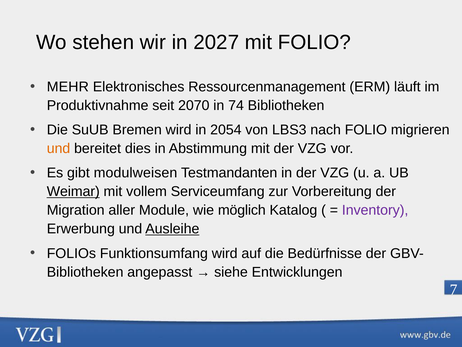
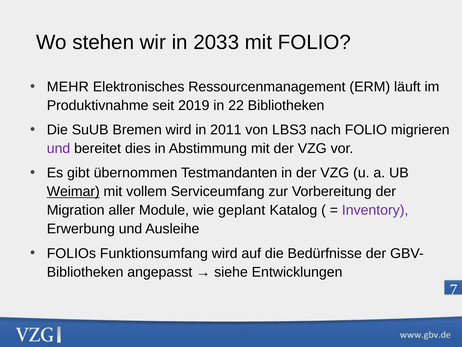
2027: 2027 -> 2033 (216, 42)
2070: 2070 -> 2019 (194, 105)
74: 74 -> 22 (236, 105)
2054: 2054 -> 2011 (226, 130)
und colour: orange -> purple (59, 148)
modulweisen: modulweisen -> übernommen (136, 173)
möglich: möglich -> geplant (242, 210)
Ausleihe underline: present -> none (172, 229)
